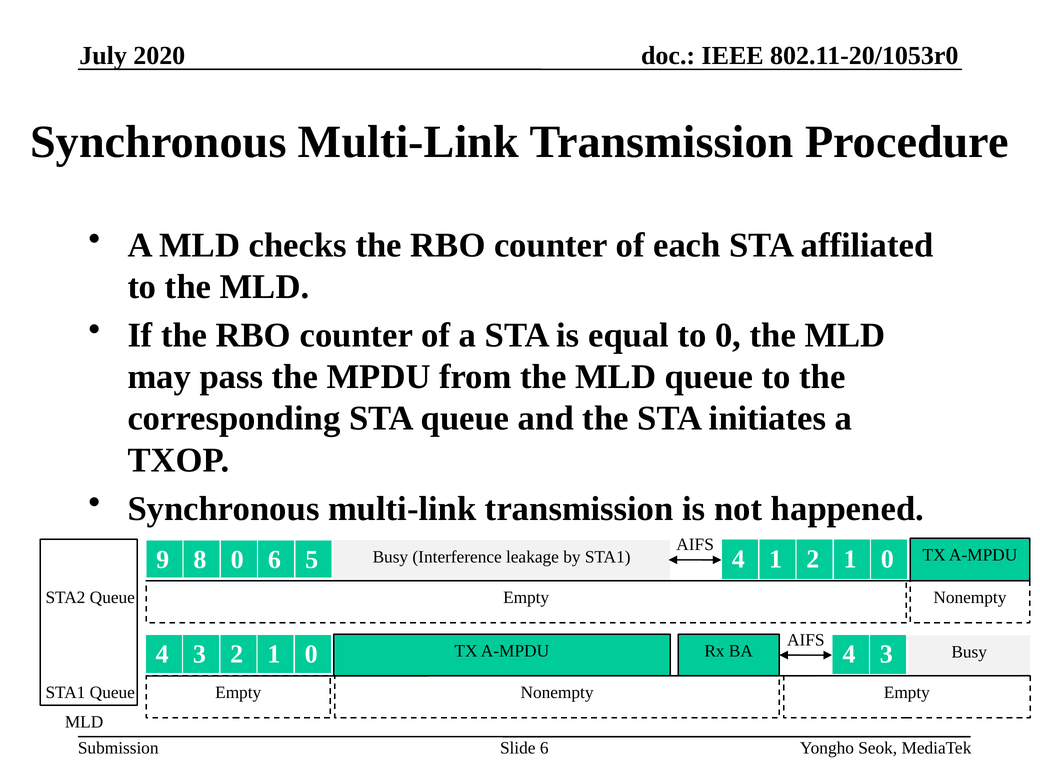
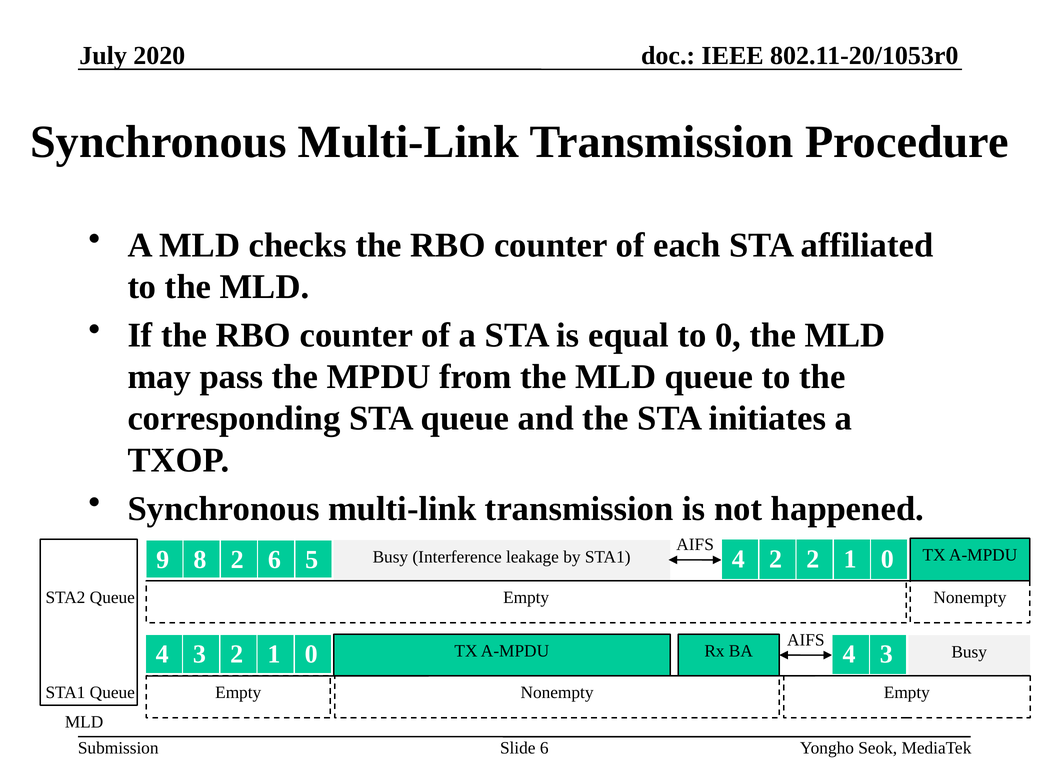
4 1: 1 -> 2 (776, 559)
8 0: 0 -> 2 (237, 560)
